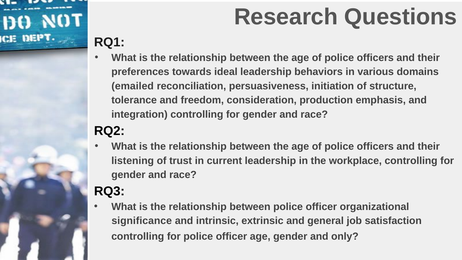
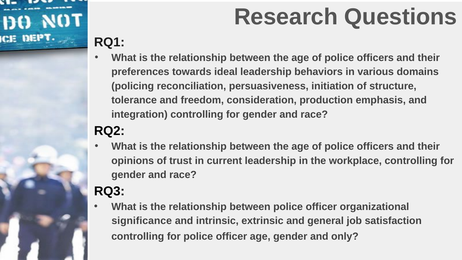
emailed: emailed -> policing (133, 86)
listening: listening -> opinions (133, 161)
